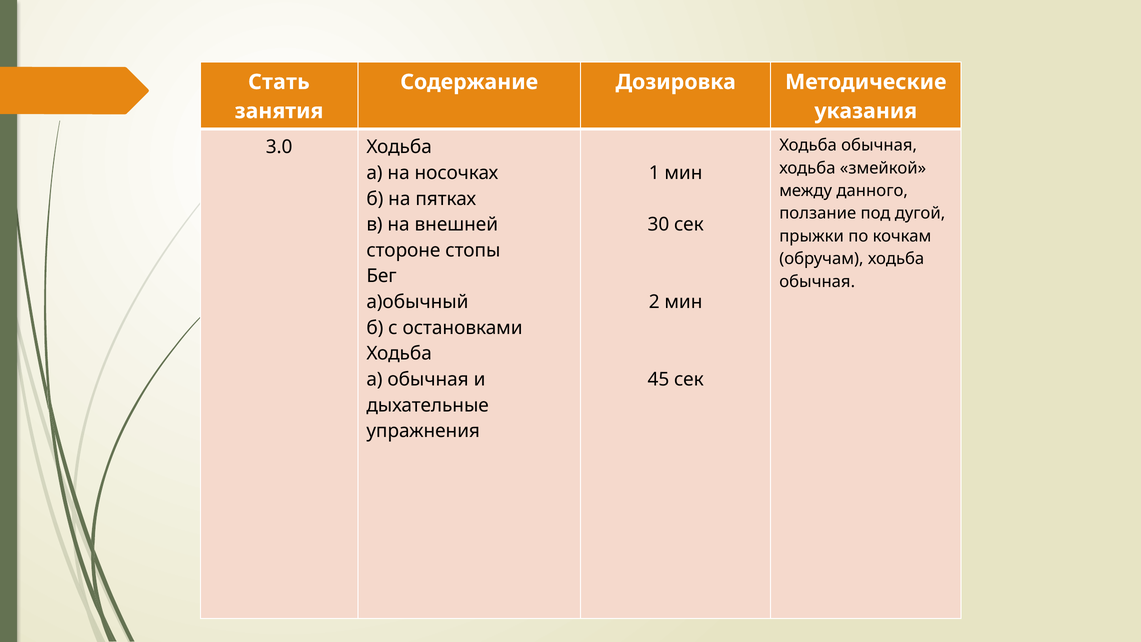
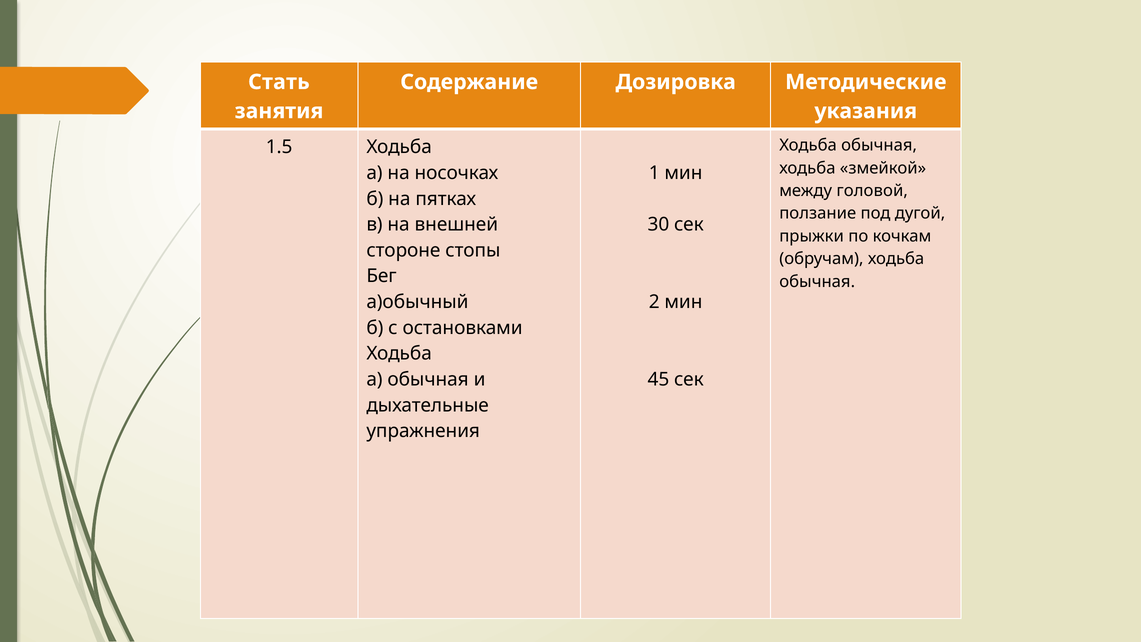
3.0: 3.0 -> 1.5 (279, 147)
данного: данного -> головой (872, 191)
